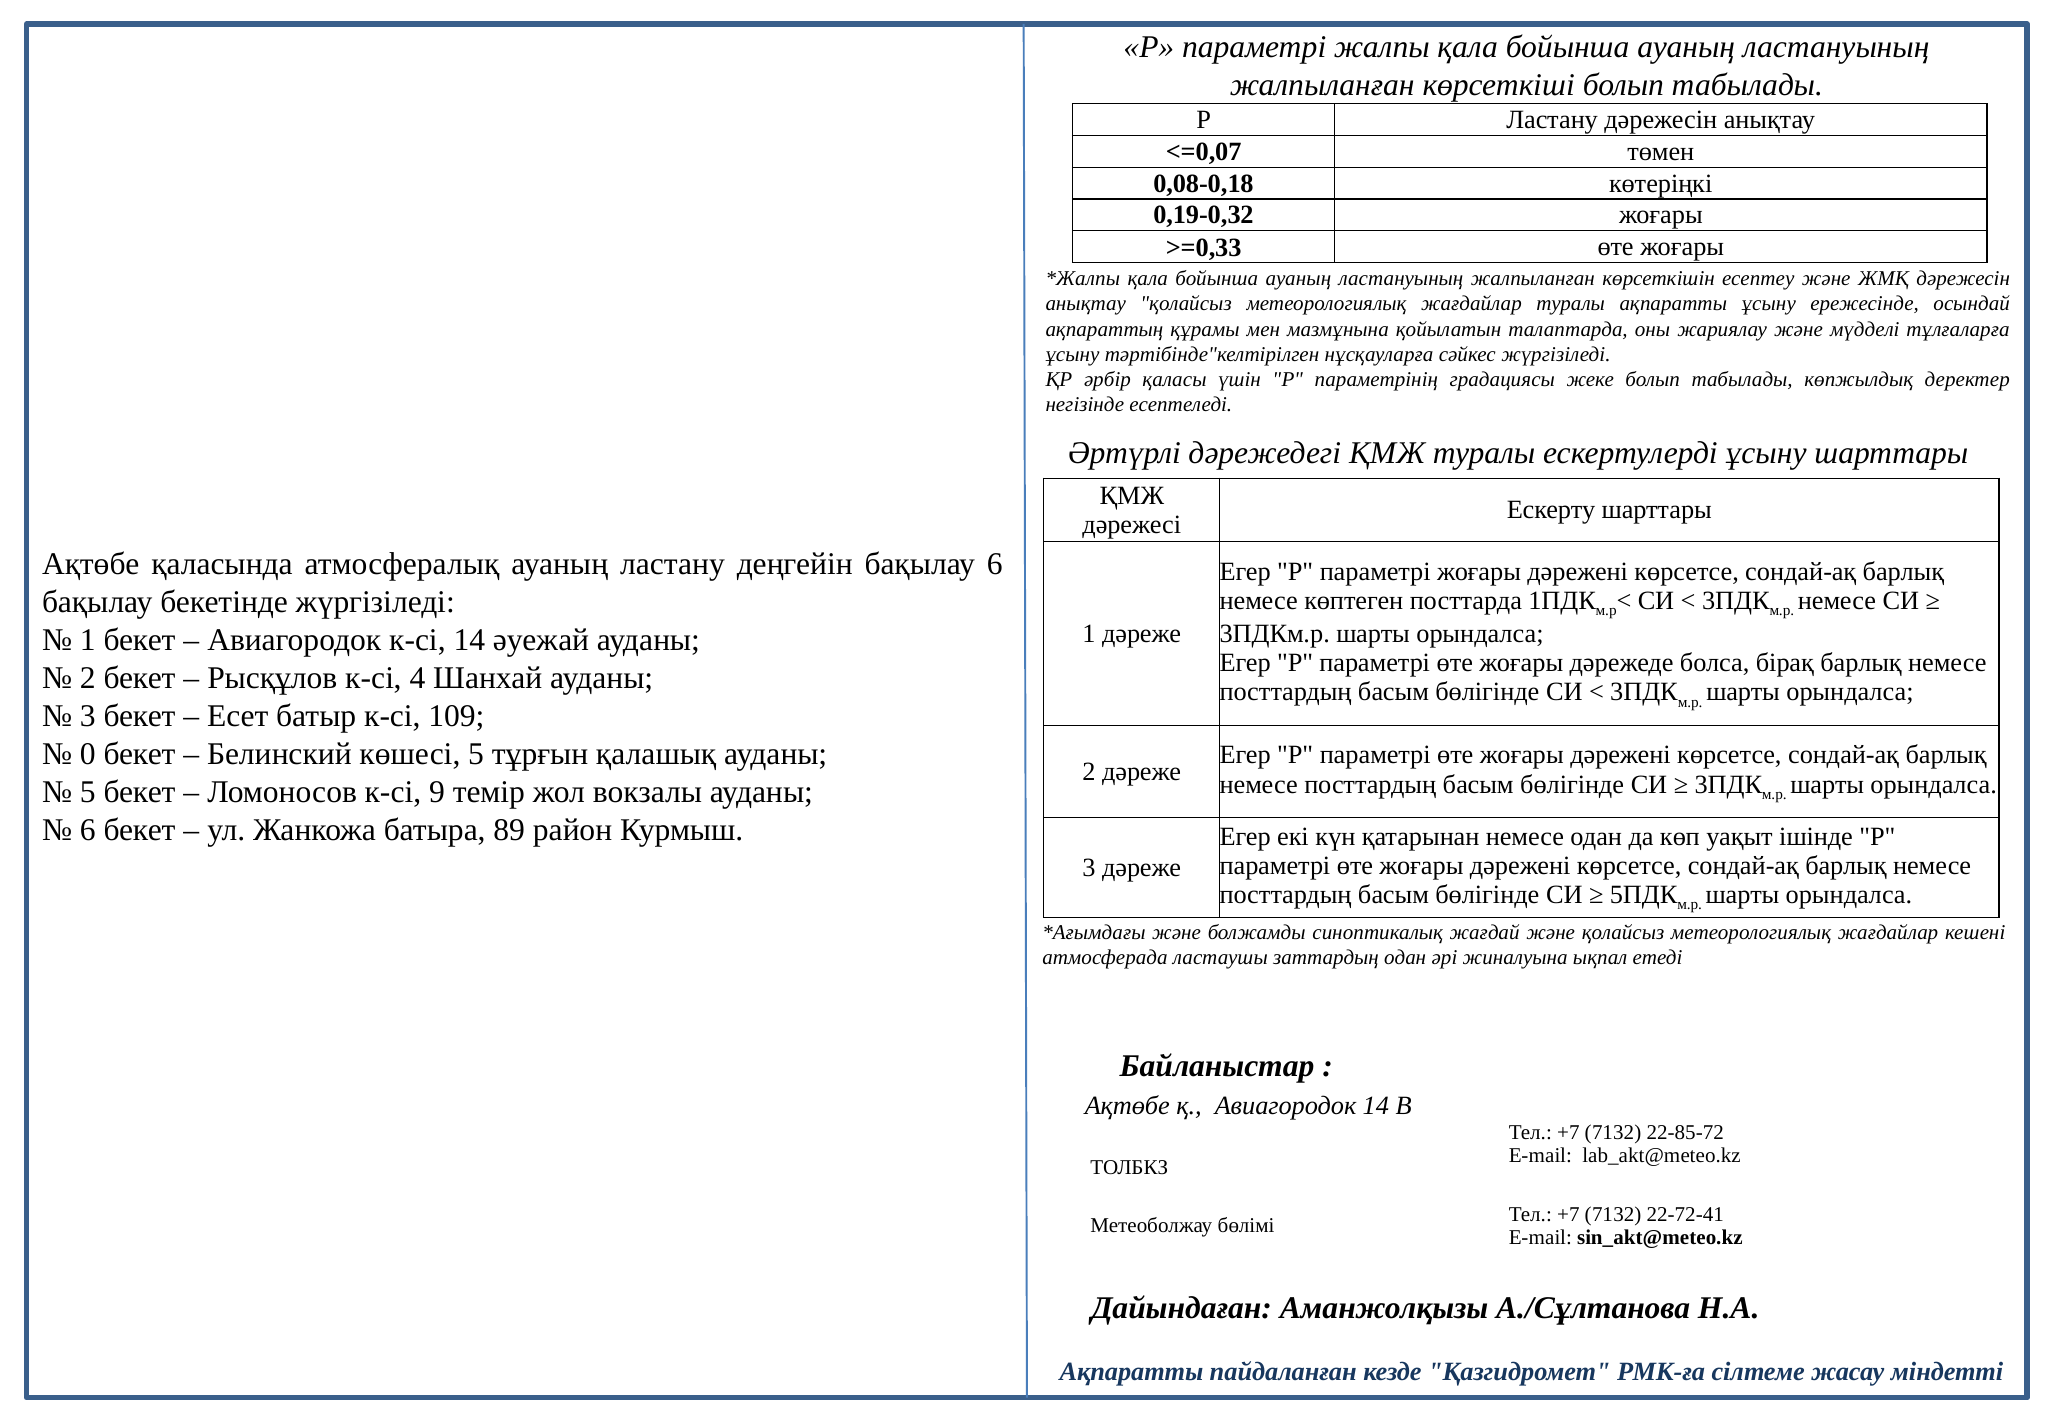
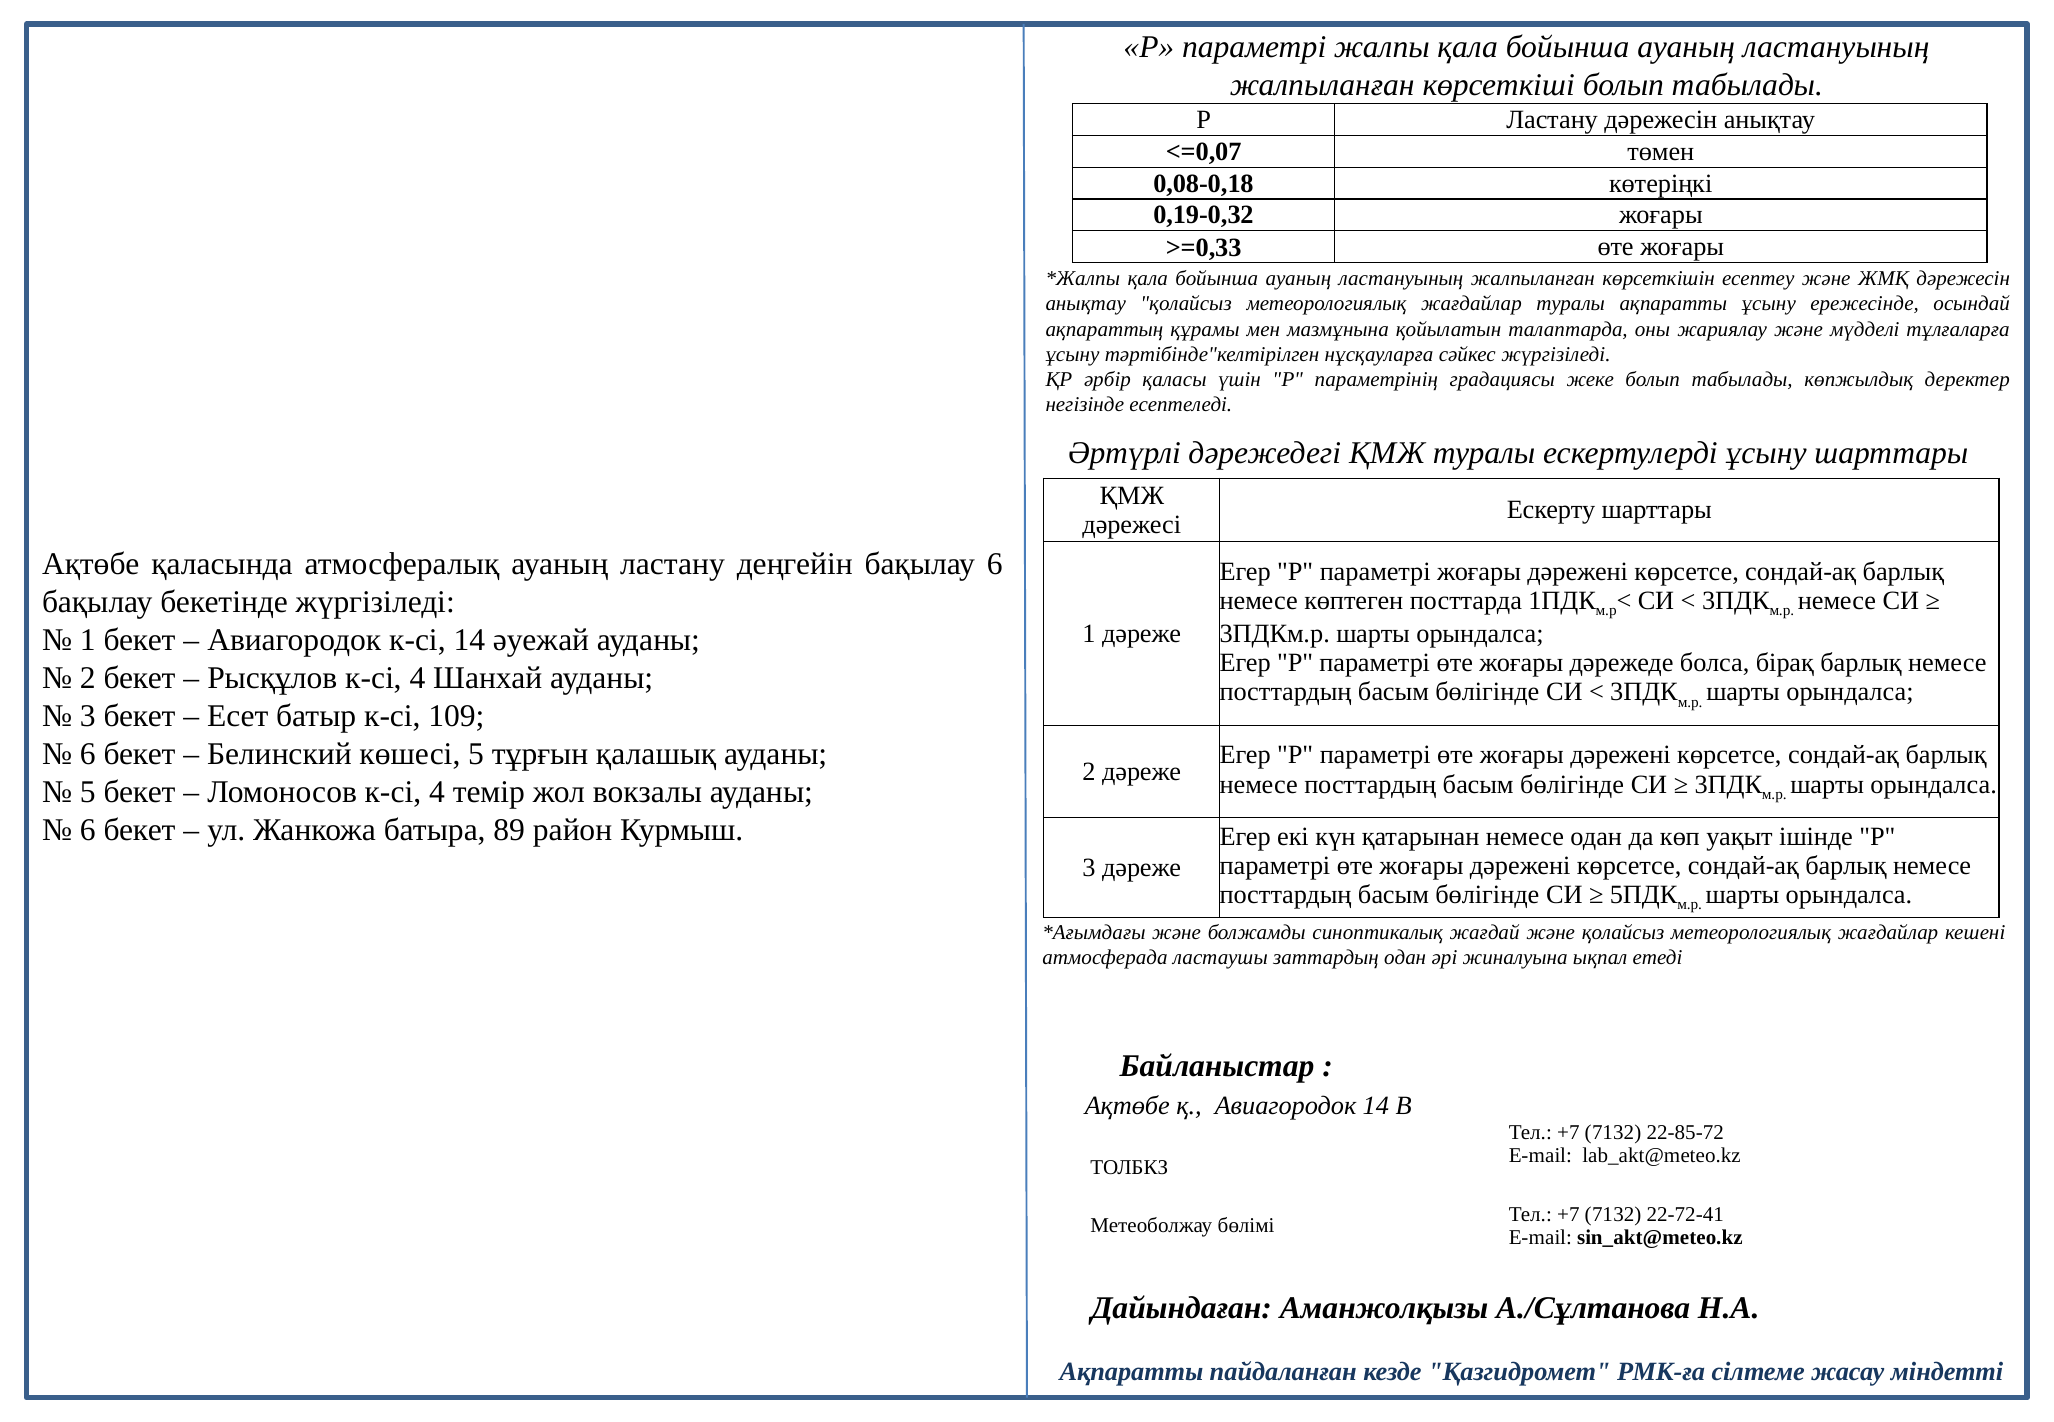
0: 0 -> 6 (88, 754)
Ломоносов к-сі 9: 9 -> 4 (437, 792)
